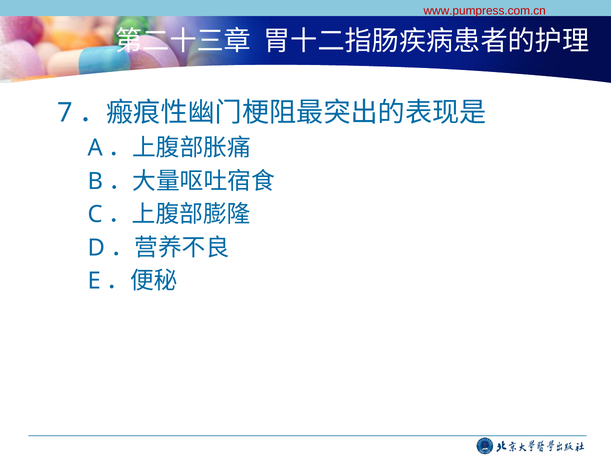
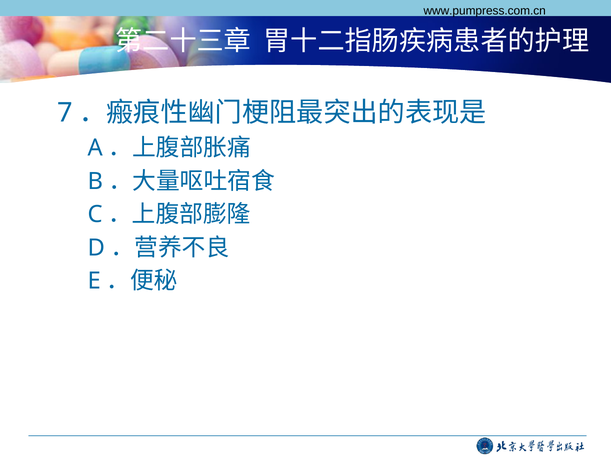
www.pumpress.com.cn colour: red -> black (485, 11)
